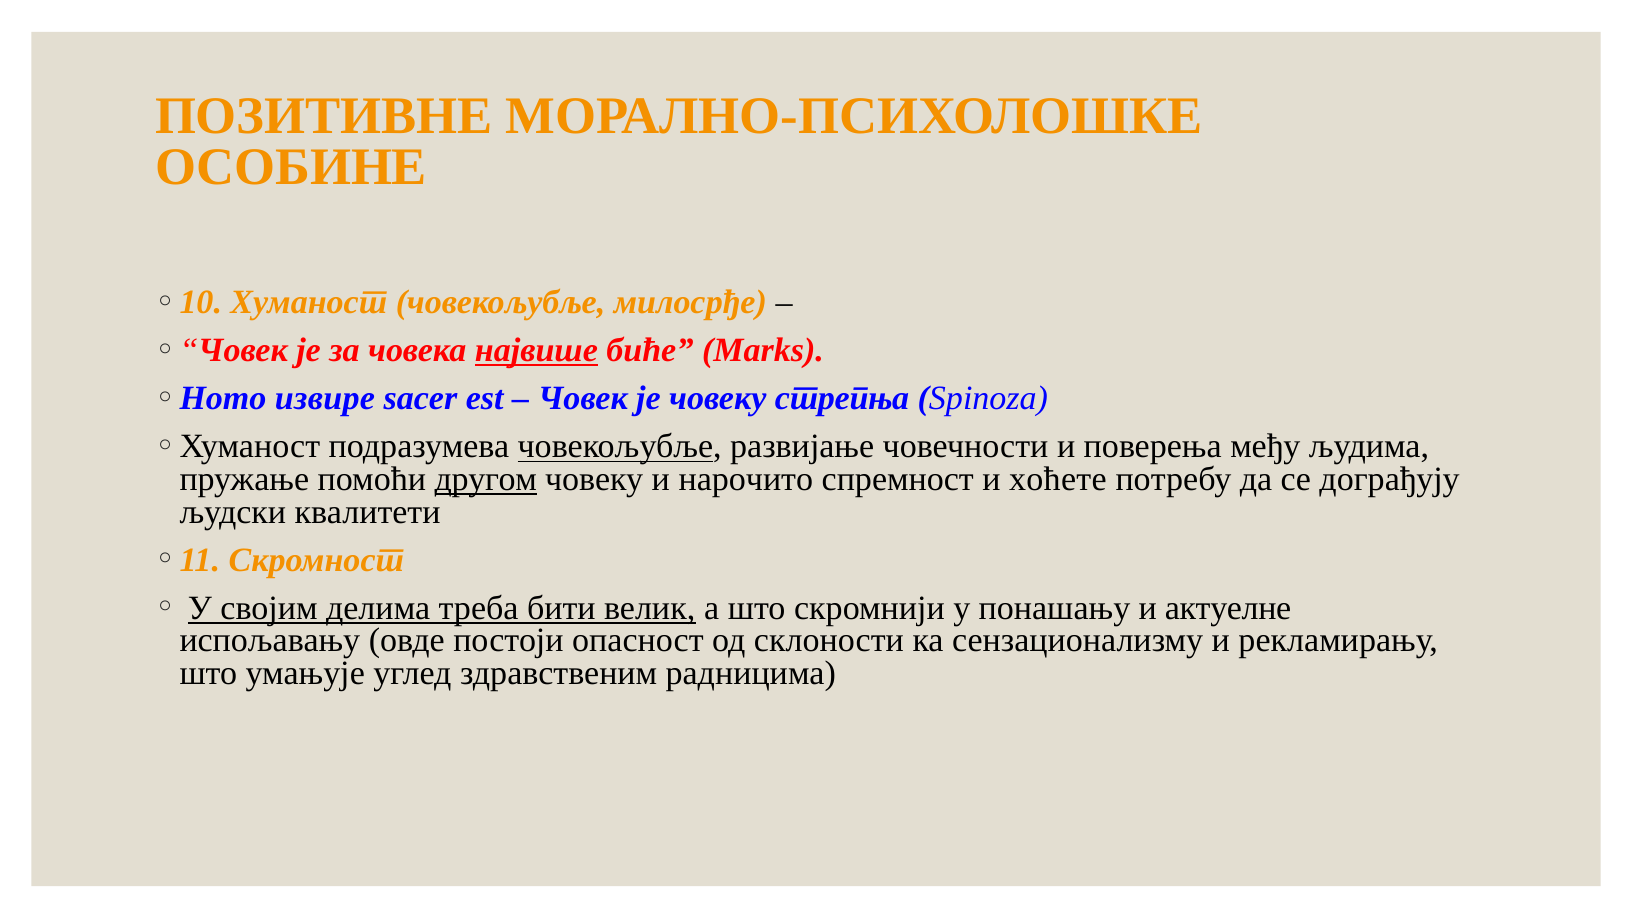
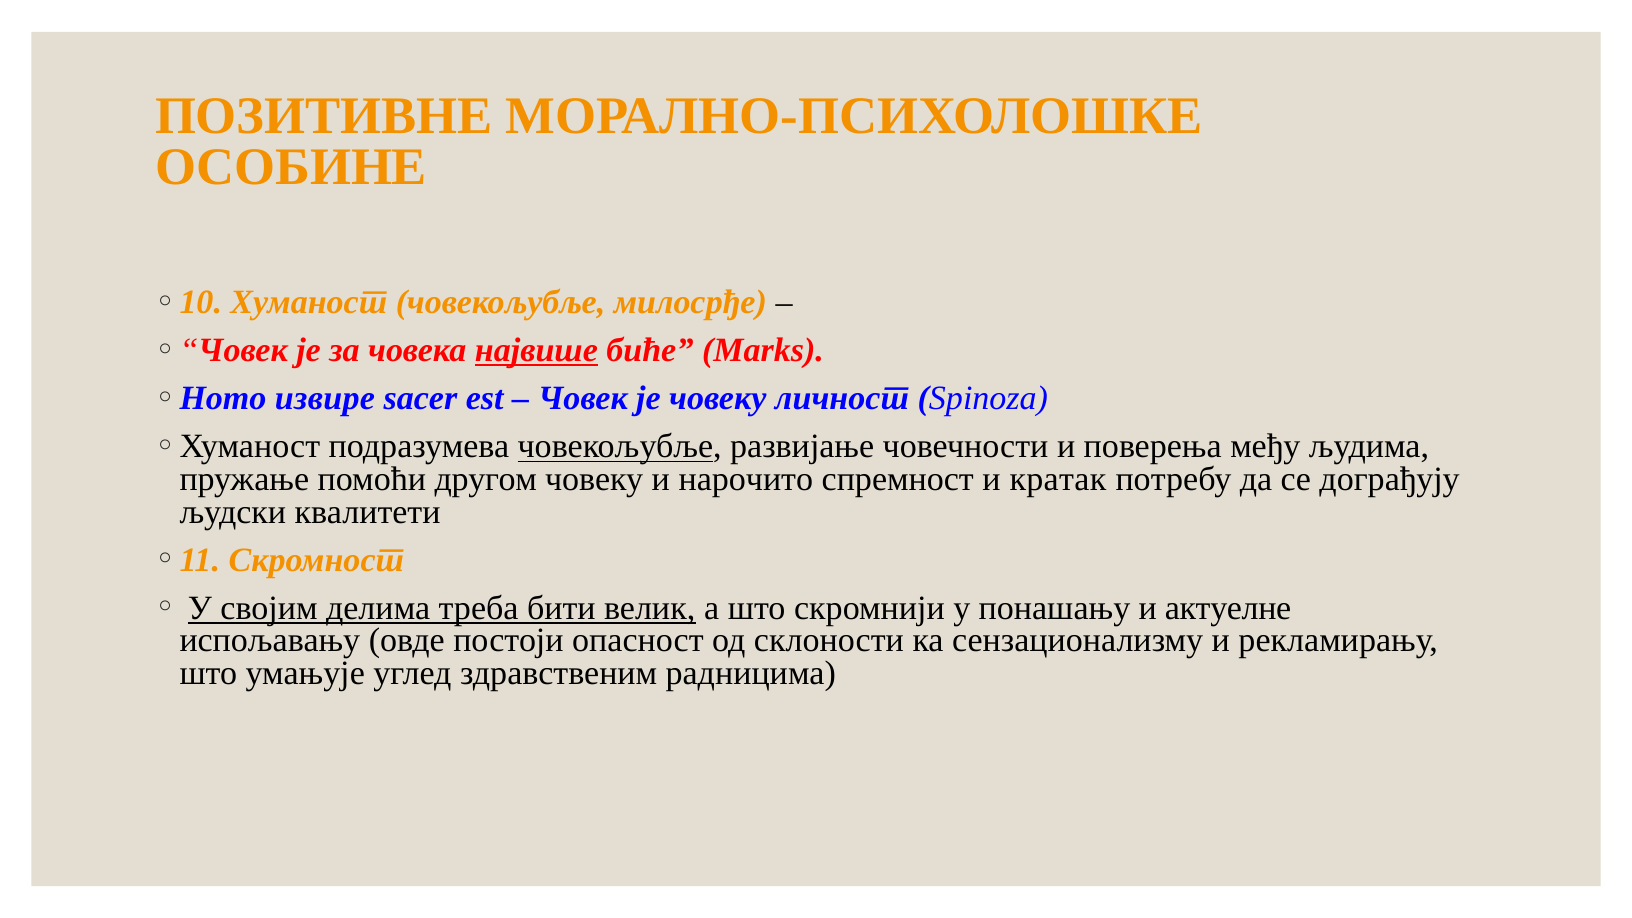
стрепња: стрепња -> личност (842, 399)
другом underline: present -> none (486, 479)
хоћете: хоћете -> кратак (1058, 479)
